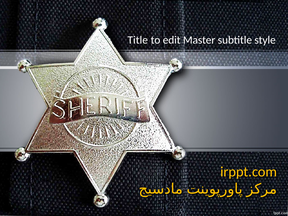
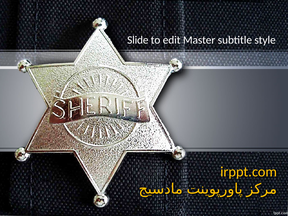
Title: Title -> Slide (138, 40)
